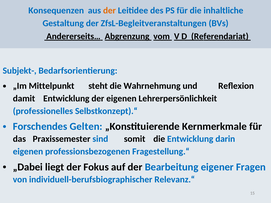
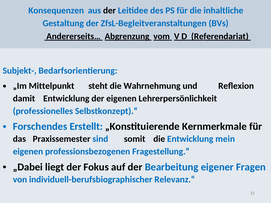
der colour: orange -> black (109, 10)
Gelten: Gelten -> Erstellt (86, 127)
darin: darin -> mein (225, 139)
